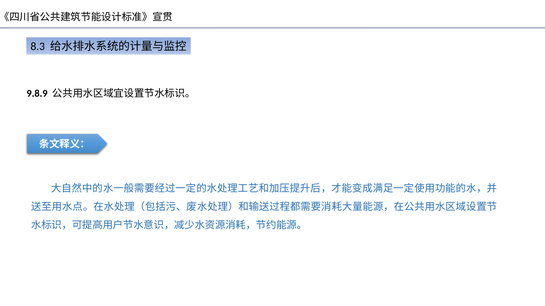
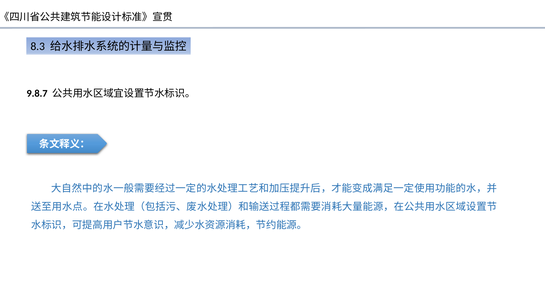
9.8.9: 9.8.9 -> 9.8.7 (37, 94)
